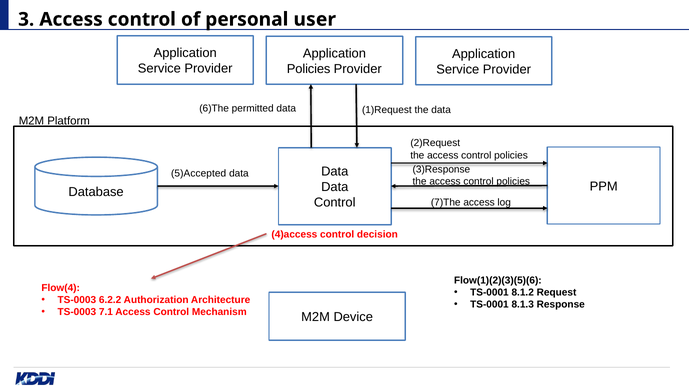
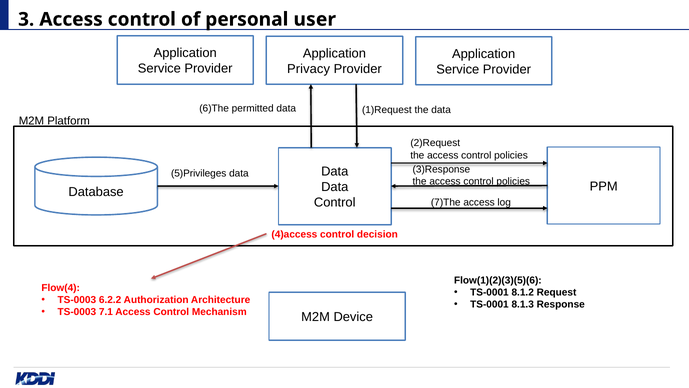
Policies: Policies -> Privacy (309, 69)
5)Accepted: 5)Accepted -> 5)Privileges (199, 173)
